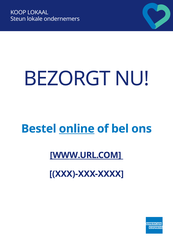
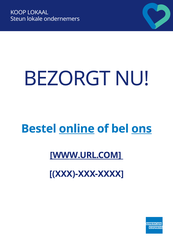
ons underline: none -> present (142, 129)
